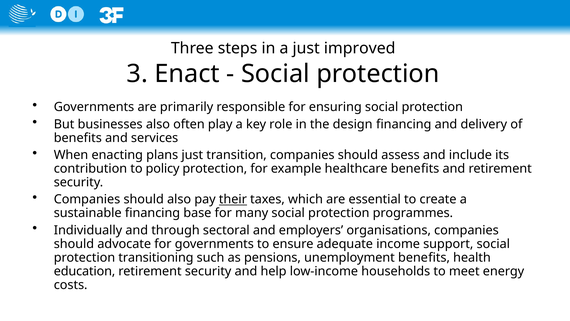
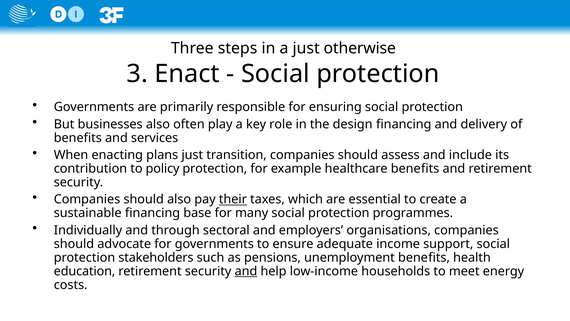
improved: improved -> otherwise (360, 48)
transitioning: transitioning -> stakeholders (156, 257)
and underline: none -> present (246, 271)
